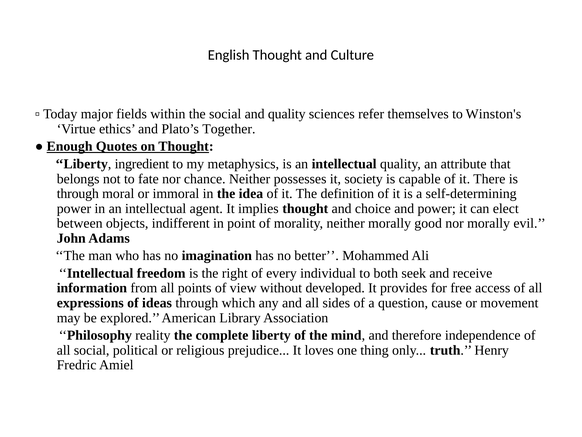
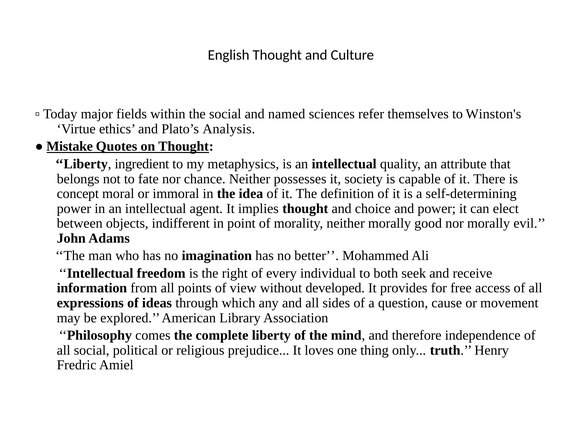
and quality: quality -> named (287, 114)
Together: Together -> Analysis (229, 129)
Enough: Enough -> Mistake (70, 146)
through: through -> concept (78, 193)
reality: reality -> comes (153, 335)
